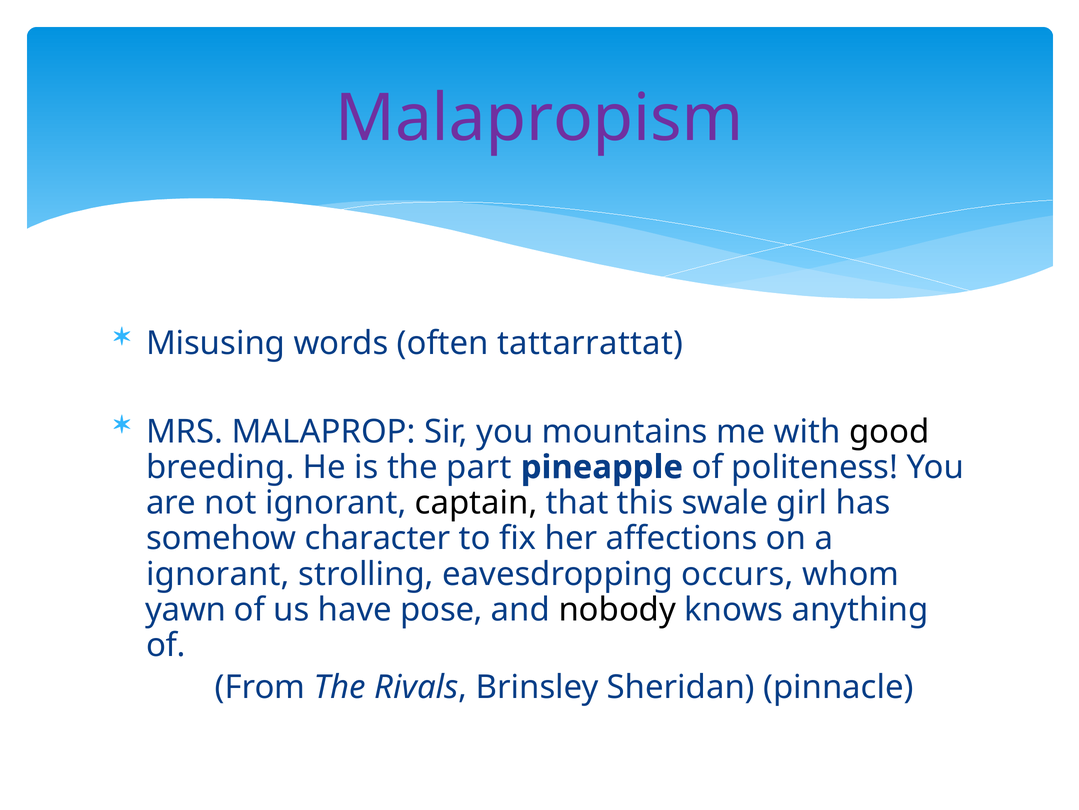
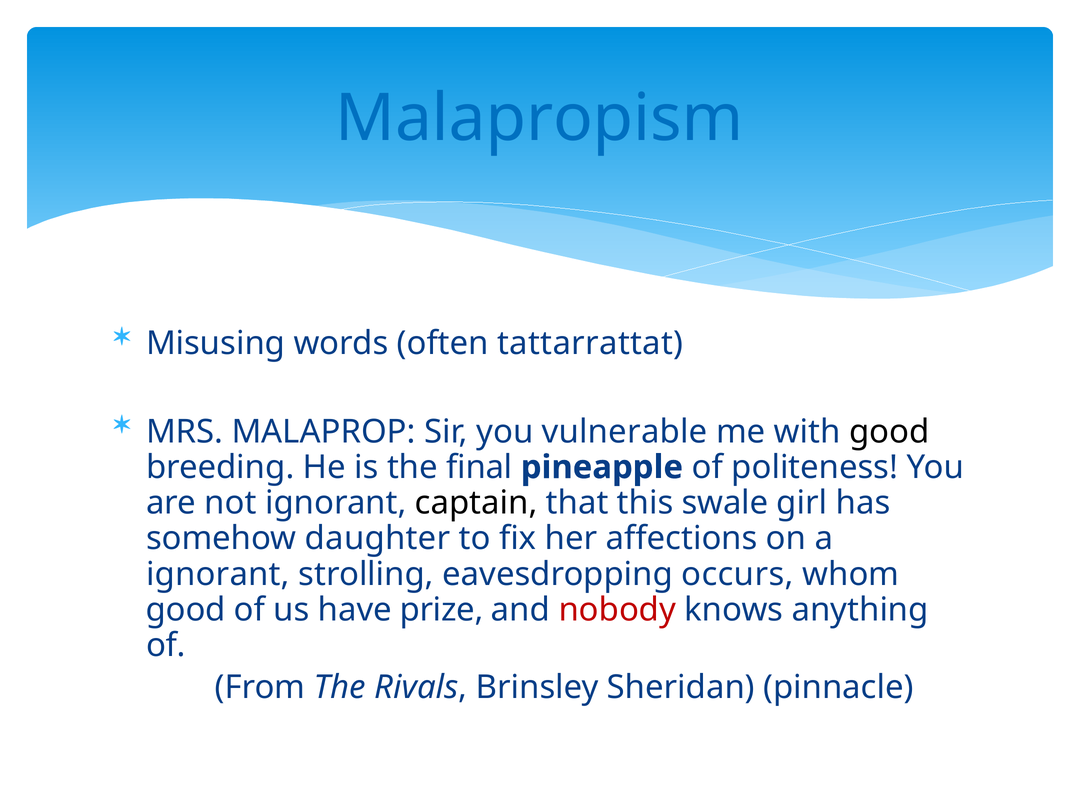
Malapropism colour: purple -> blue (539, 118)
mountains: mountains -> vulnerable (625, 431)
part: part -> final (479, 467)
character: character -> daughter (378, 538)
yawn: yawn -> good (186, 609)
pose: pose -> prize (442, 609)
nobody colour: black -> red (617, 609)
